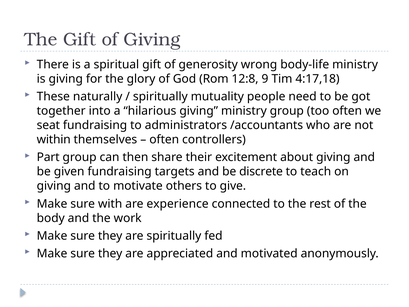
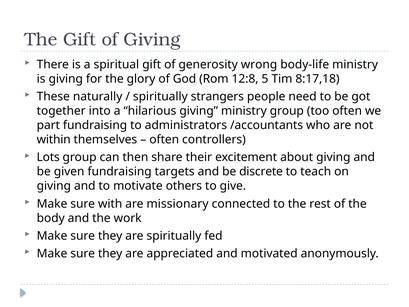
9: 9 -> 5 (265, 79)
4:17,18: 4:17,18 -> 8:17,18 (317, 79)
mutuality: mutuality -> strangers (217, 97)
seat: seat -> part (48, 125)
Part: Part -> Lots (48, 157)
experience: experience -> missionary (178, 204)
